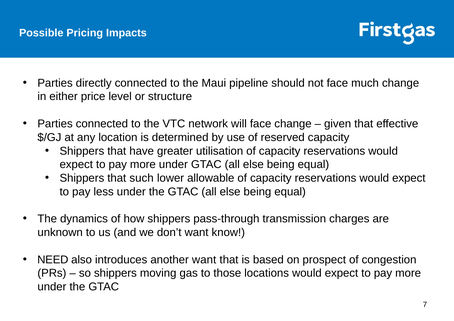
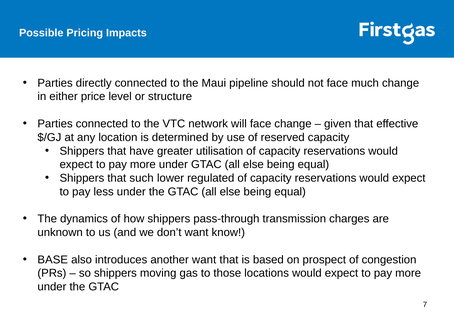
allowable: allowable -> regulated (211, 178)
NEED: NEED -> BASE (53, 260)
